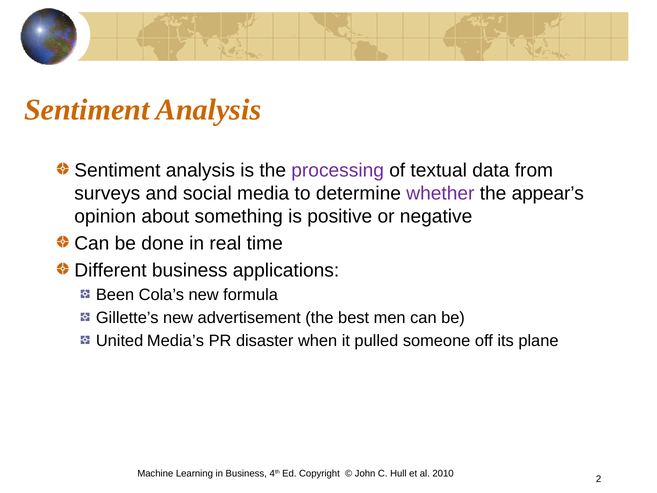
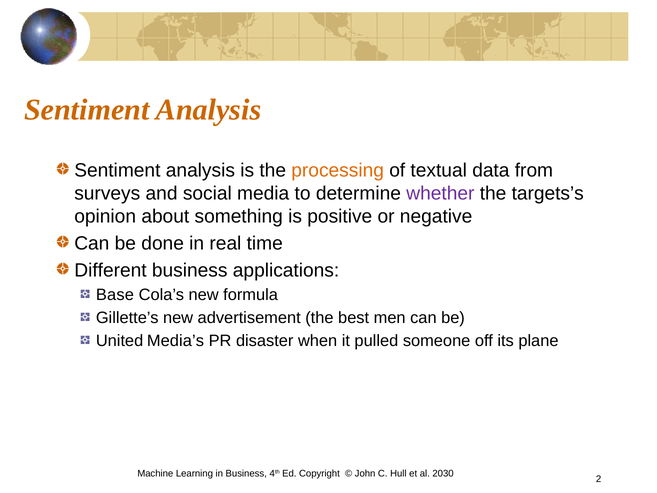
processing colour: purple -> orange (338, 170)
appear’s: appear’s -> targets’s (548, 193)
Been: Been -> Base (115, 295)
2010: 2010 -> 2030 (443, 473)
